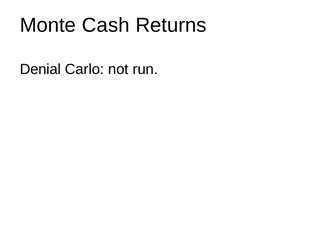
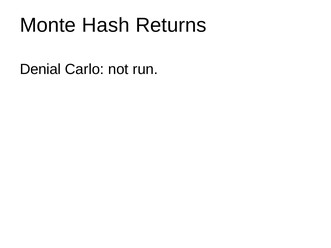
Cash: Cash -> Hash (106, 25)
